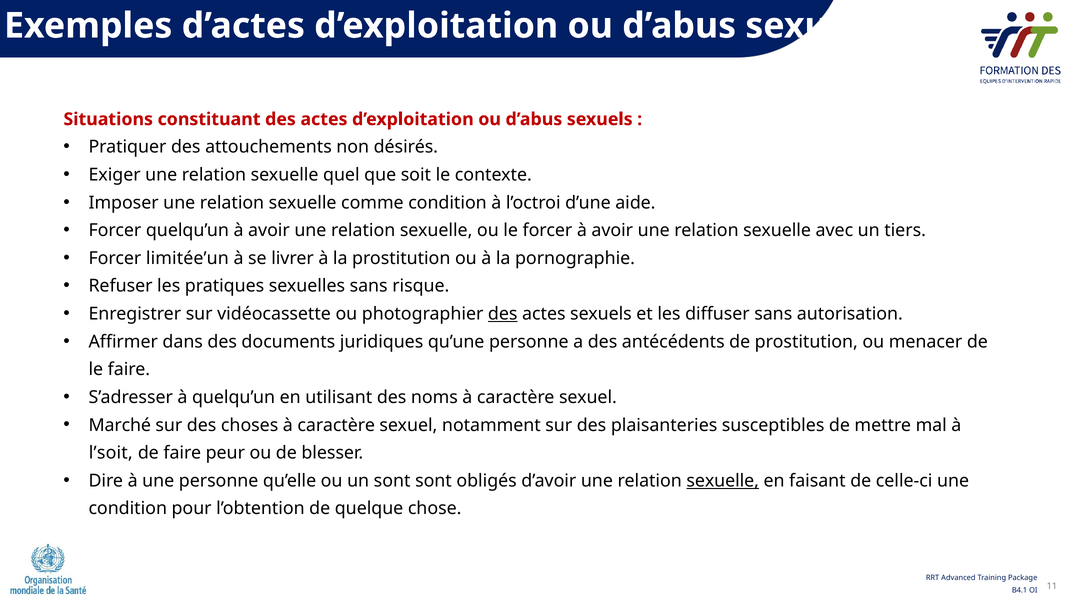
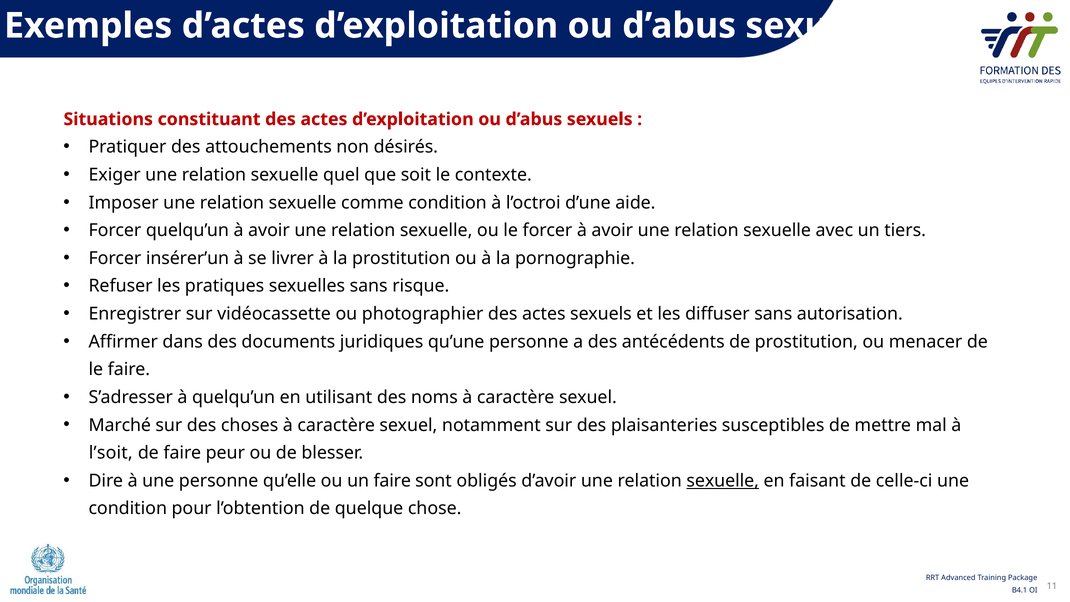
limitée’un: limitée’un -> insérer’un (188, 258)
des underline: present -> none (503, 314)
un sont: sont -> faire (392, 481)
